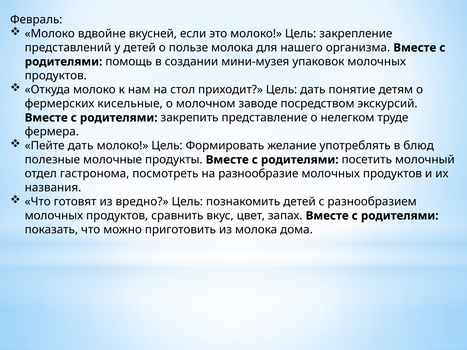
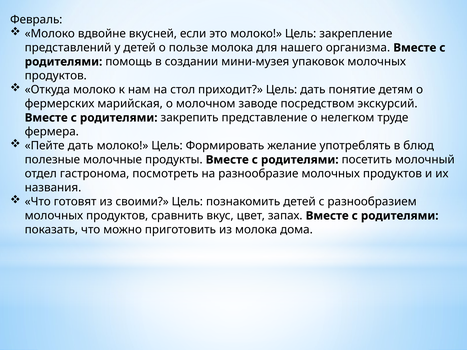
кисельные: кисельные -> марийская (130, 104)
вредно: вредно -> своими (142, 202)
